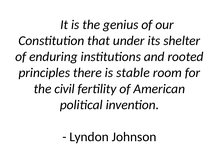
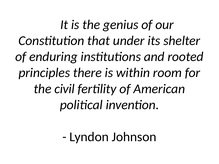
stable: stable -> within (133, 73)
